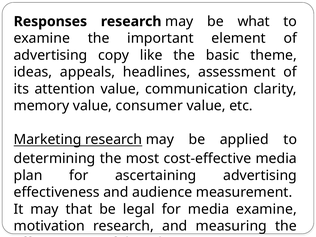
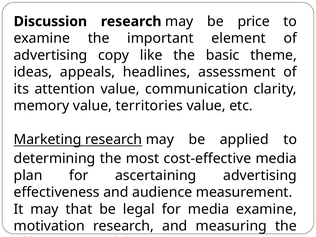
Responses: Responses -> Discussion (50, 21)
what: what -> price (254, 21)
consumer: consumer -> territories (149, 106)
